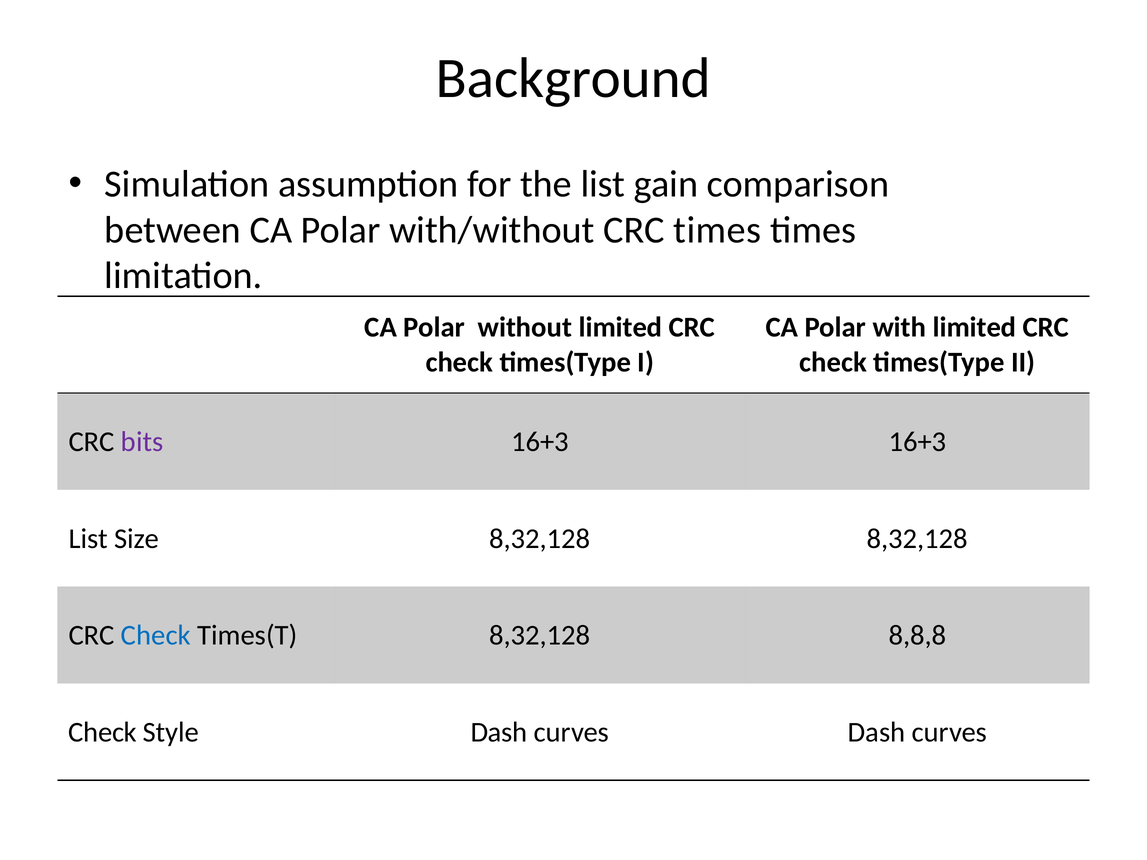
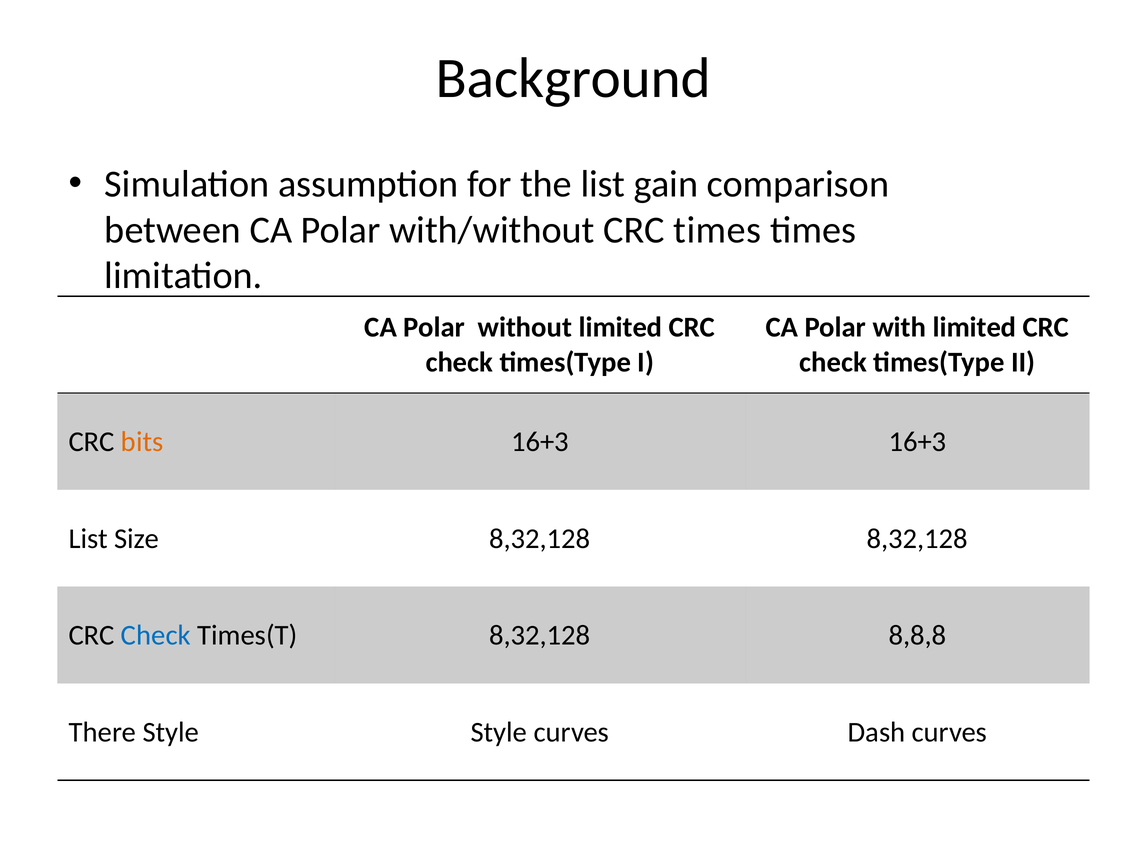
bits colour: purple -> orange (142, 442)
Check: Check -> There (103, 732)
Style Dash: Dash -> Style (499, 732)
